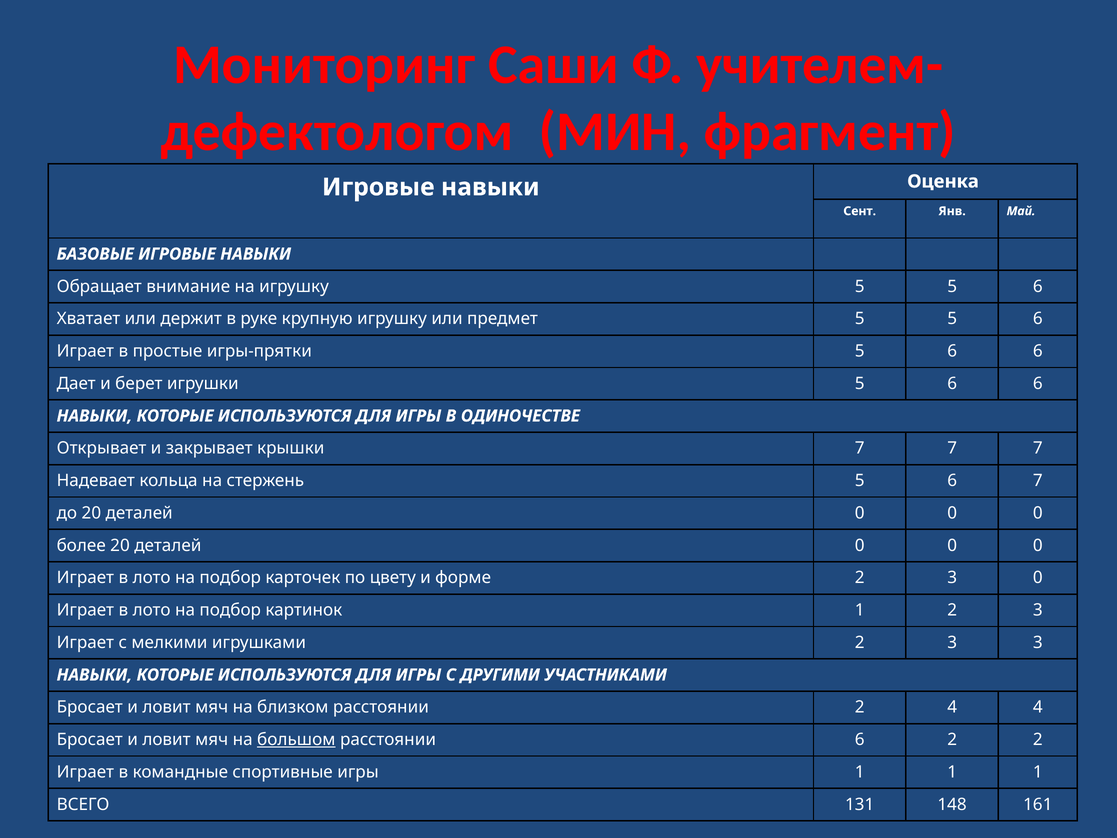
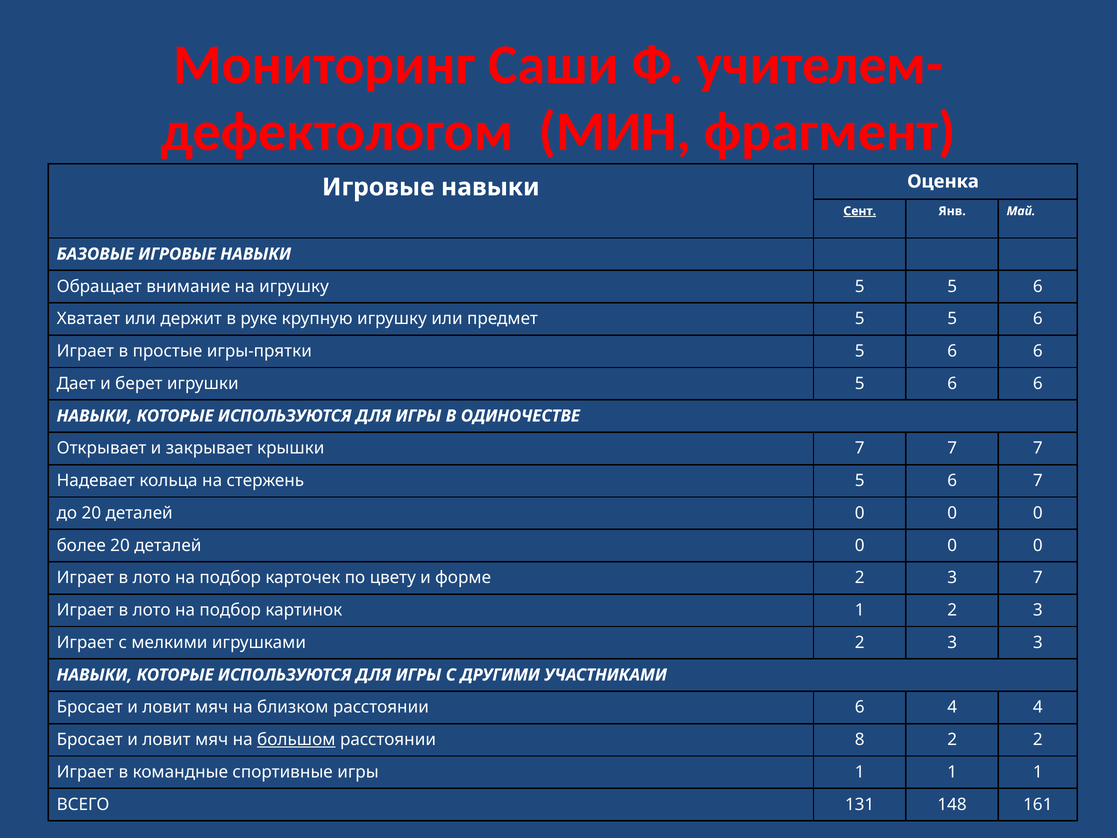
Сент underline: none -> present (860, 211)
3 0: 0 -> 7 (1038, 578)
расстоянии 2: 2 -> 6 (860, 707)
расстоянии 6: 6 -> 8 (860, 740)
